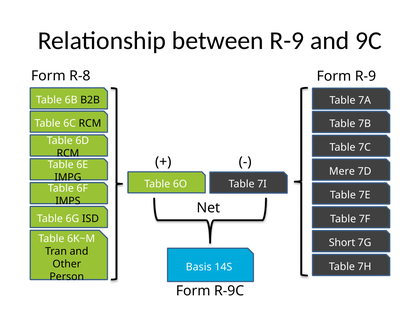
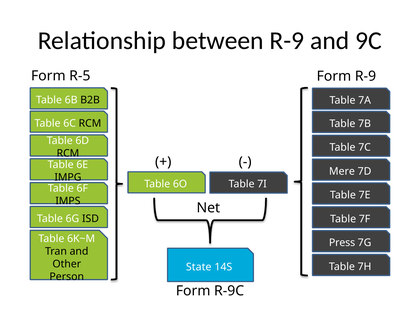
R-8: R-8 -> R-5 (80, 76)
Short: Short -> Press (342, 243)
Basis: Basis -> State (199, 267)
